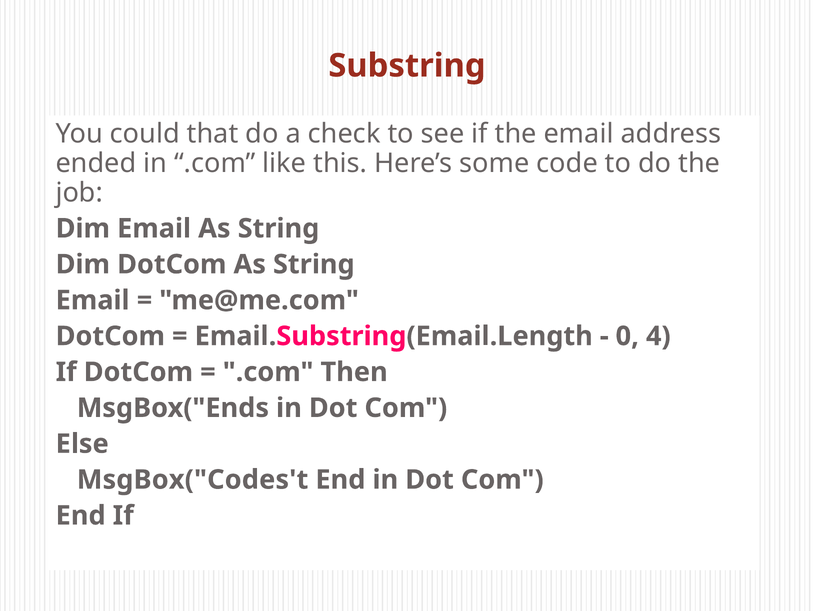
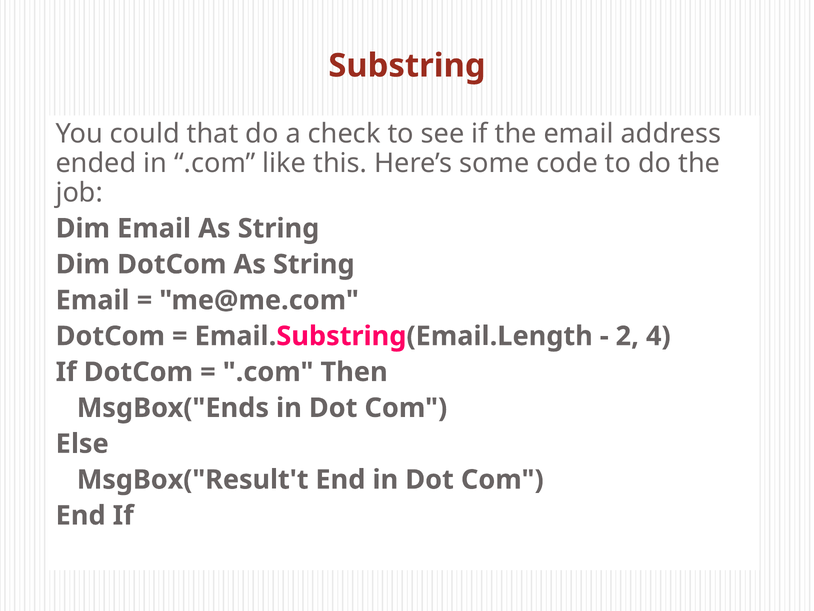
0: 0 -> 2 (627, 336)
MsgBox("Codes't: MsgBox("Codes't -> MsgBox("Result't (193, 479)
